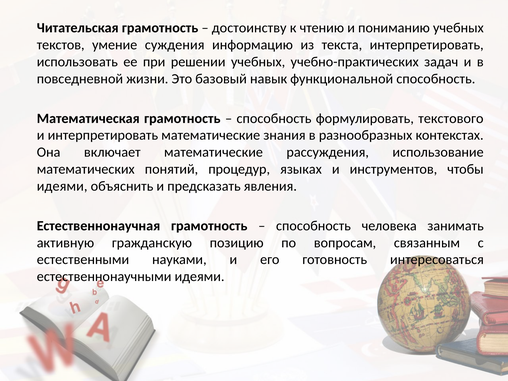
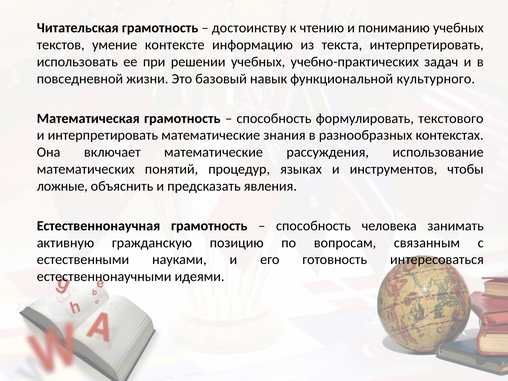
суждения: суждения -> контексте (175, 45)
функциональной способность: способность -> культурного (436, 79)
идеями: идеями -> ложные (62, 186)
